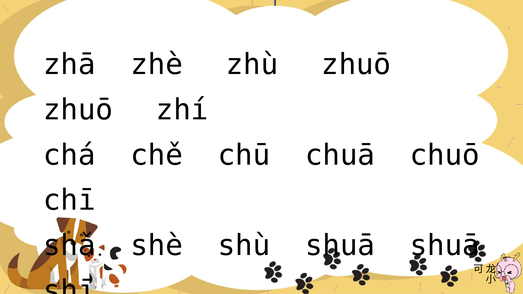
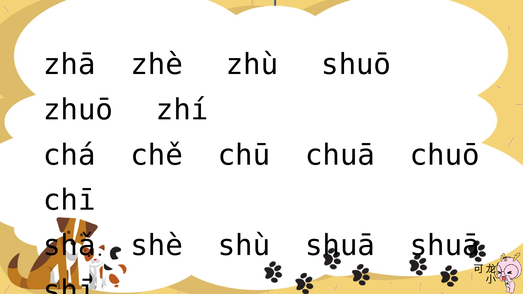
zhù zhuō: zhuō -> shuō (356, 65)
